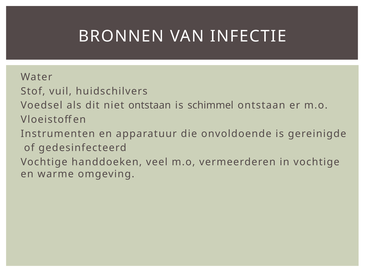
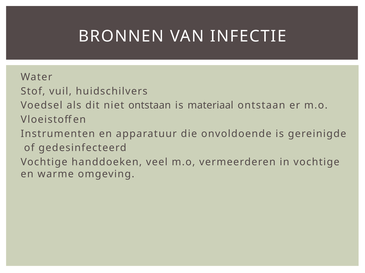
schimmel: schimmel -> materiaal (210, 106)
